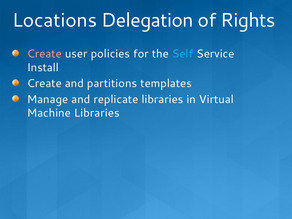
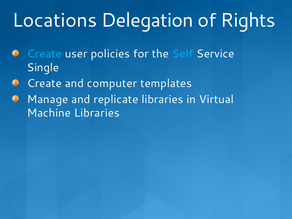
Create colour: pink -> light blue (44, 54)
Install: Install -> Single (43, 67)
partitions: partitions -> computer (112, 83)
